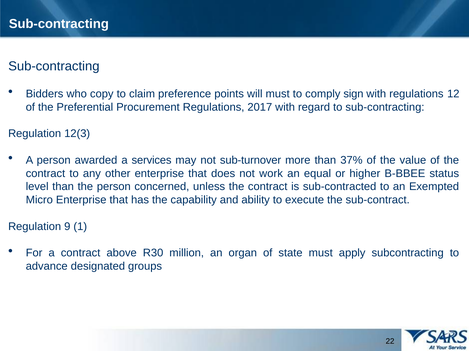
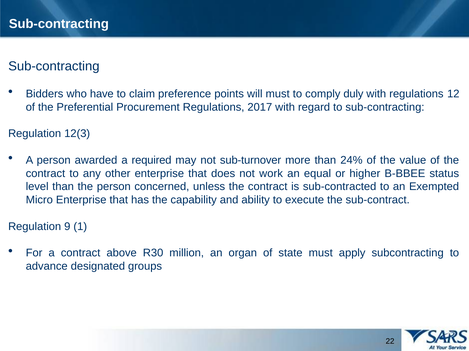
copy: copy -> have (102, 94)
sign: sign -> duly (353, 94)
services: services -> required (152, 160)
37%: 37% -> 24% (351, 160)
